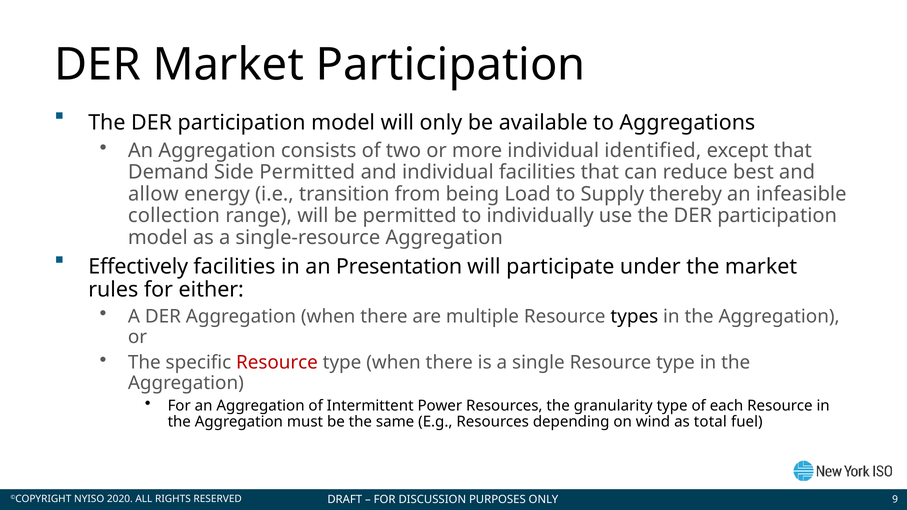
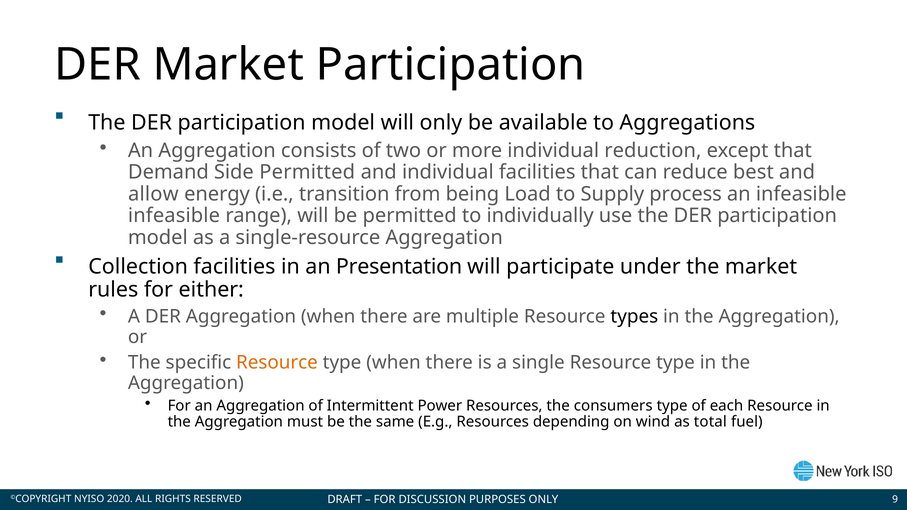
identified: identified -> reduction (653, 151)
thereby: thereby -> process (686, 194)
collection: collection -> infeasible (174, 216)
Effectively: Effectively -> Collection (138, 267)
Resource colour: red -> orange (277, 363)
granularity: granularity -> consumers (613, 406)
